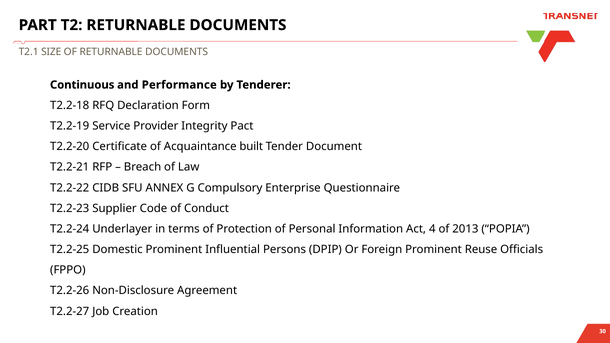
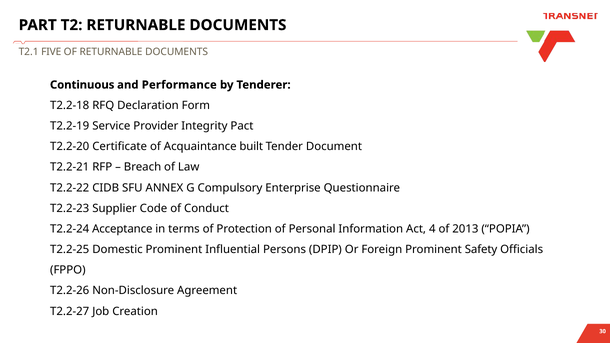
SIZE: SIZE -> FIVE (51, 52)
Underlayer: Underlayer -> Acceptance (122, 229)
Reuse: Reuse -> Safety (481, 250)
